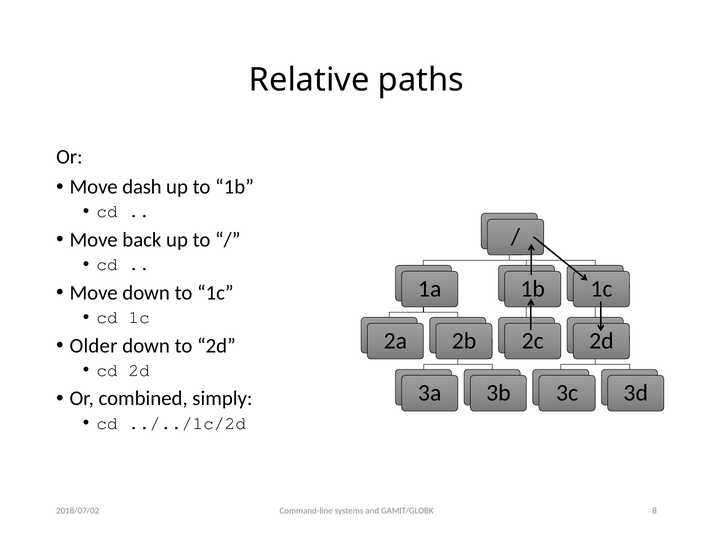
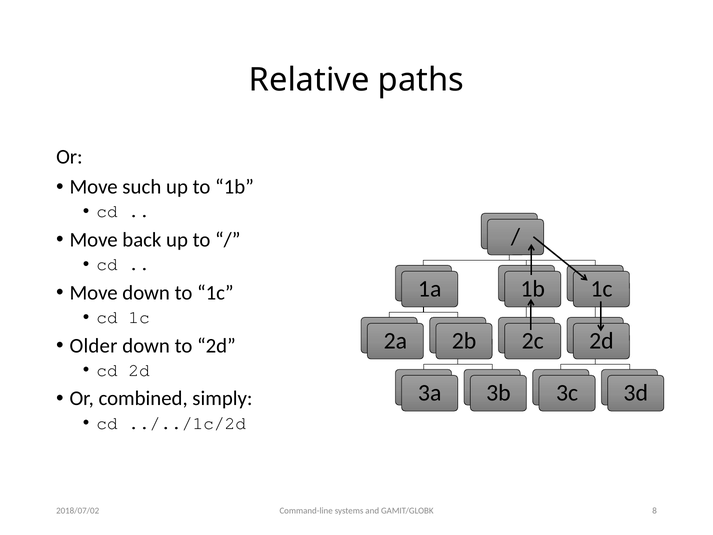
dash: dash -> such (142, 187)
